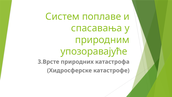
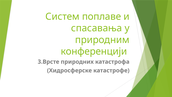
упозоравајуће: упозоравајуће -> конференцији (94, 51)
